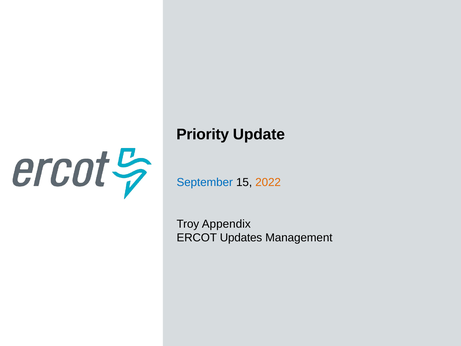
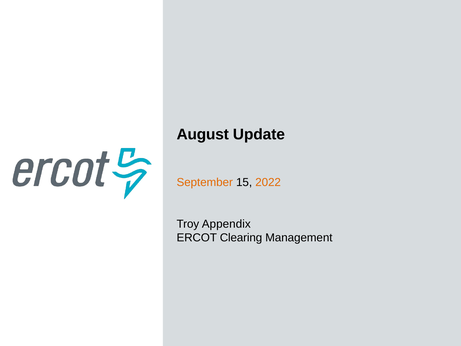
Priority: Priority -> August (203, 134)
September colour: blue -> orange (205, 182)
Updates: Updates -> Clearing (241, 238)
